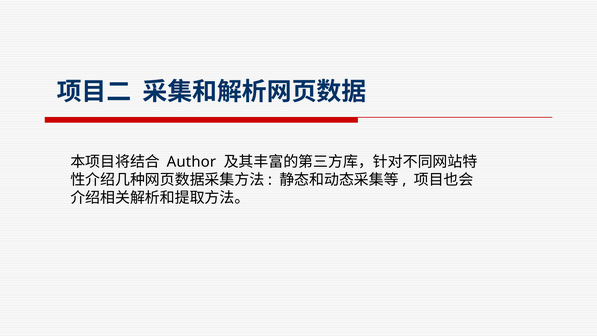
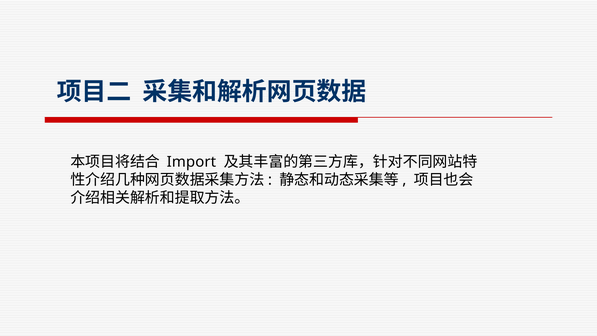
Author: Author -> Import (191, 162)
